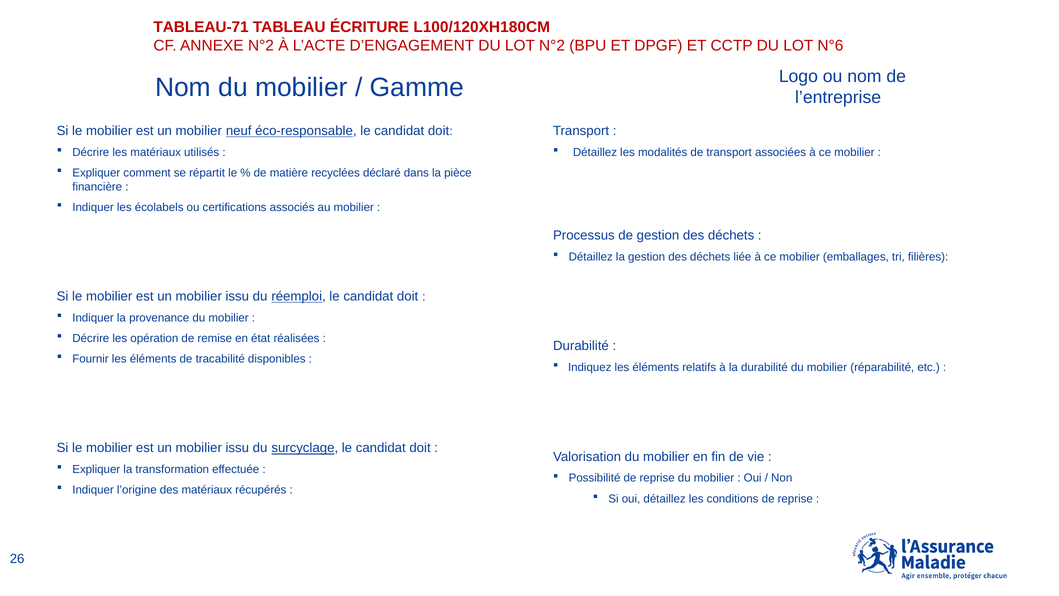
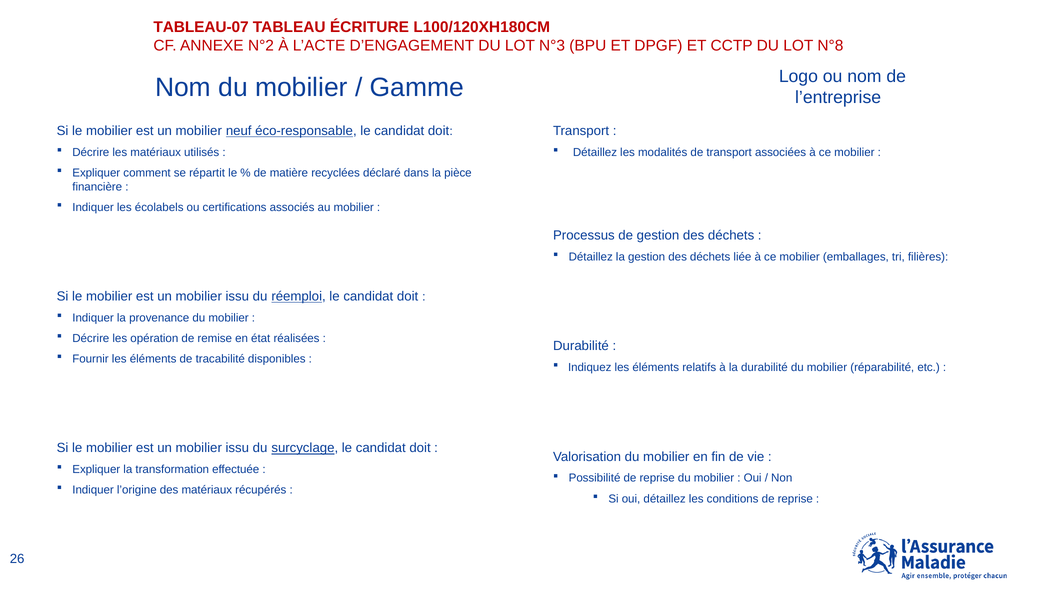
TABLEAU-71: TABLEAU-71 -> TABLEAU-07 (201, 27)
LOT N°2: N°2 -> N°3 (552, 45)
N°6: N°6 -> N°8 (830, 45)
